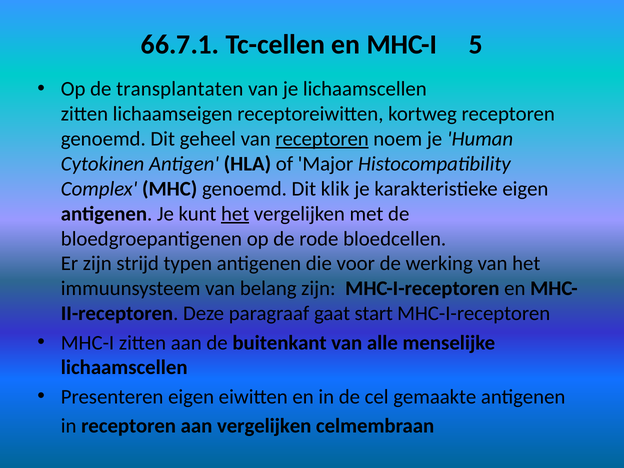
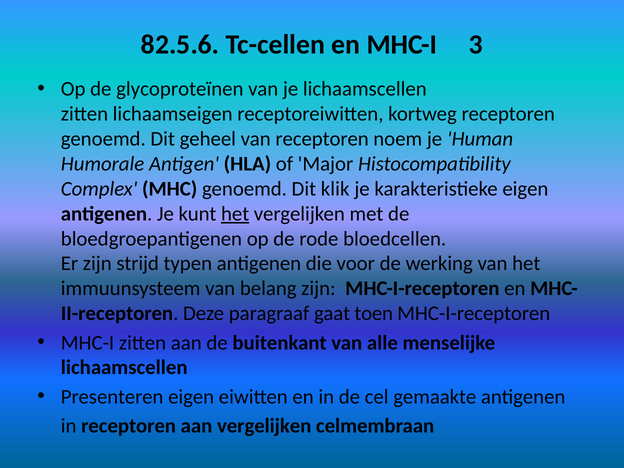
66.7.1: 66.7.1 -> 82.5.6 (180, 45)
5: 5 -> 3 (476, 45)
transplantaten: transplantaten -> glycoproteïnen (180, 89)
receptoren underline: present -> none (322, 139)
Cytokinen: Cytokinen -> Humorale (103, 164)
start: start -> toen (374, 314)
